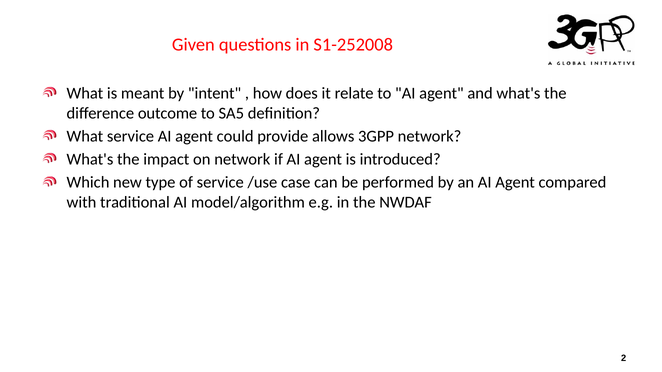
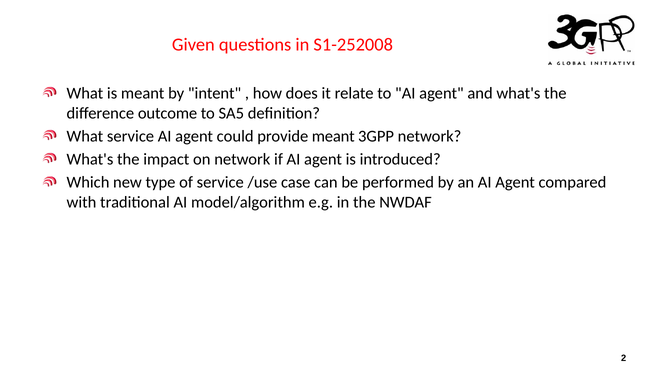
provide allows: allows -> meant (333, 136)
